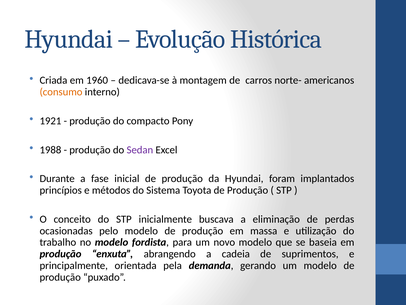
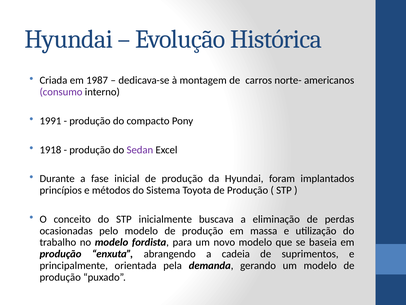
1960: 1960 -> 1987 (97, 80)
consumo colour: orange -> purple (61, 92)
1921: 1921 -> 1991 (50, 121)
1988: 1988 -> 1918 (50, 150)
